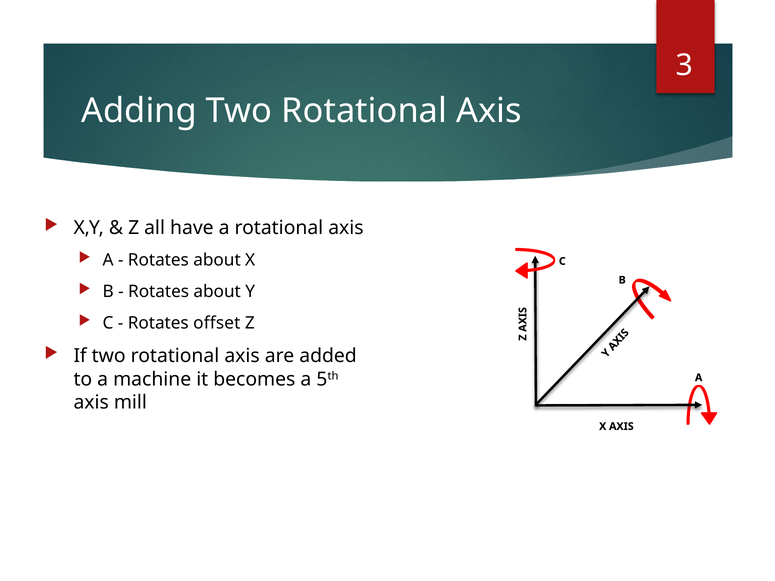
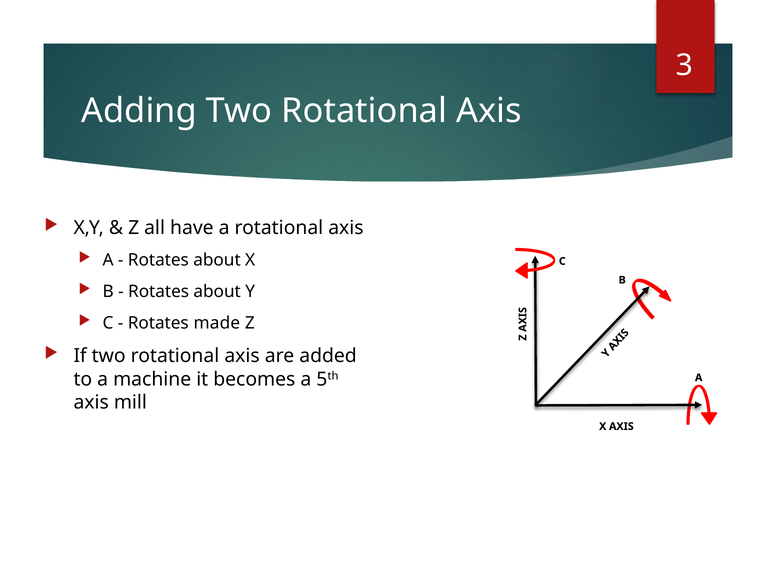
offset: offset -> made (217, 323)
